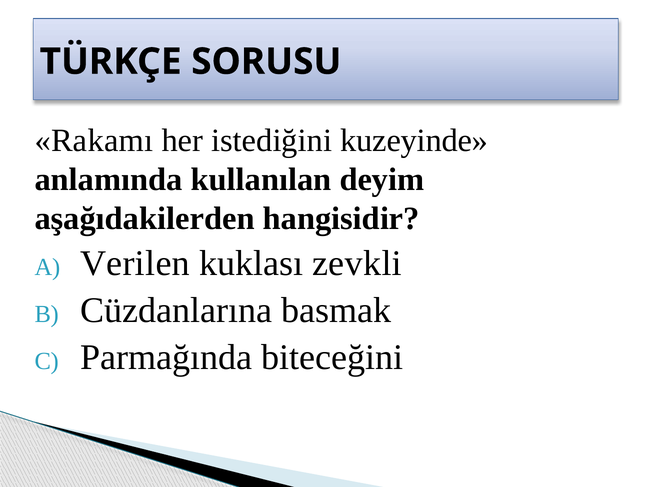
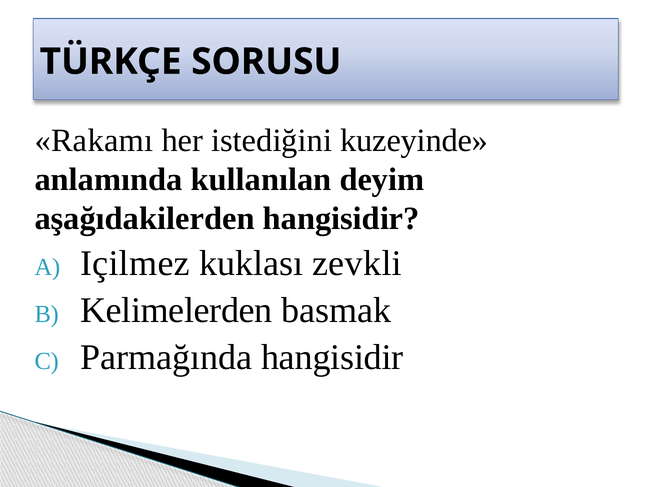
Verilen: Verilen -> Içilmez (135, 264)
Cüzdanlarına: Cüzdanlarına -> Kelimelerden (176, 311)
Parmağında biteceğini: biteceğini -> hangisidir (332, 358)
